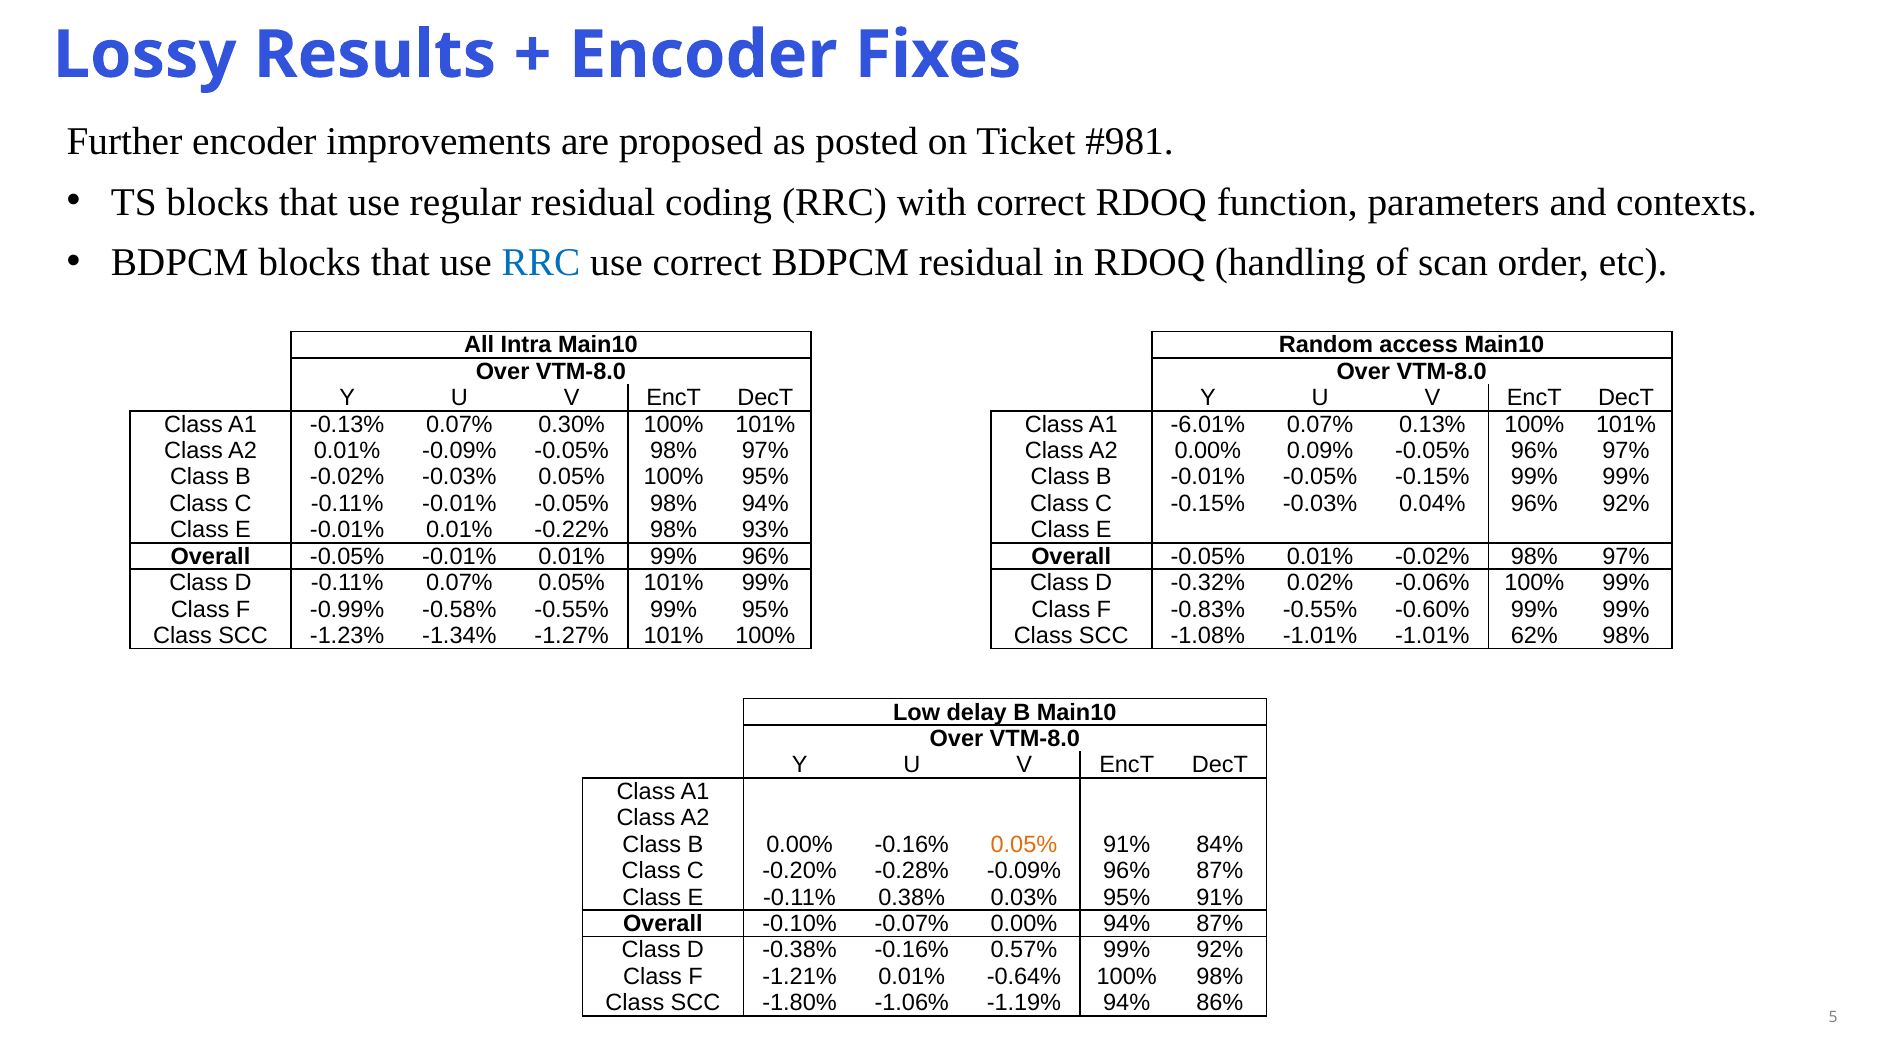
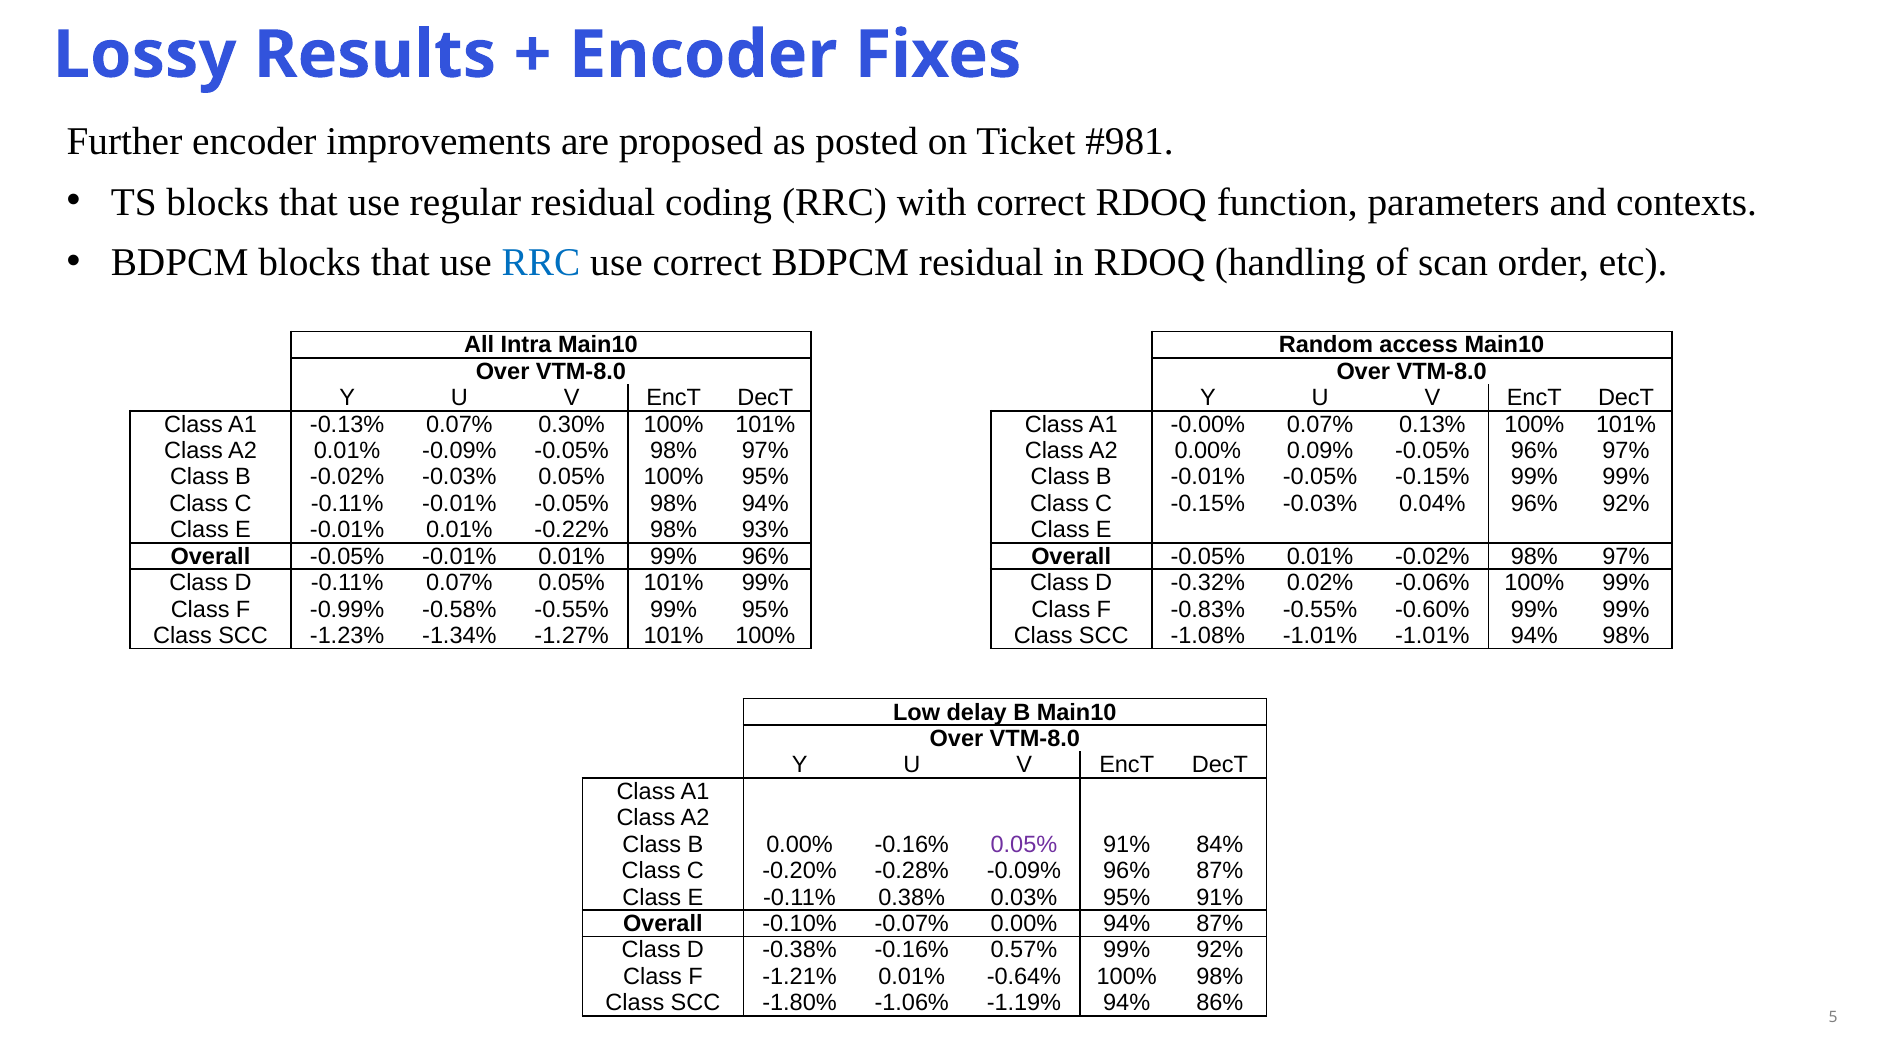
-6.01%: -6.01% -> -0.00% (1208, 424)
-1.01% 62%: 62% -> 94% (1534, 636)
0.05% colour: orange -> purple (1024, 845)
